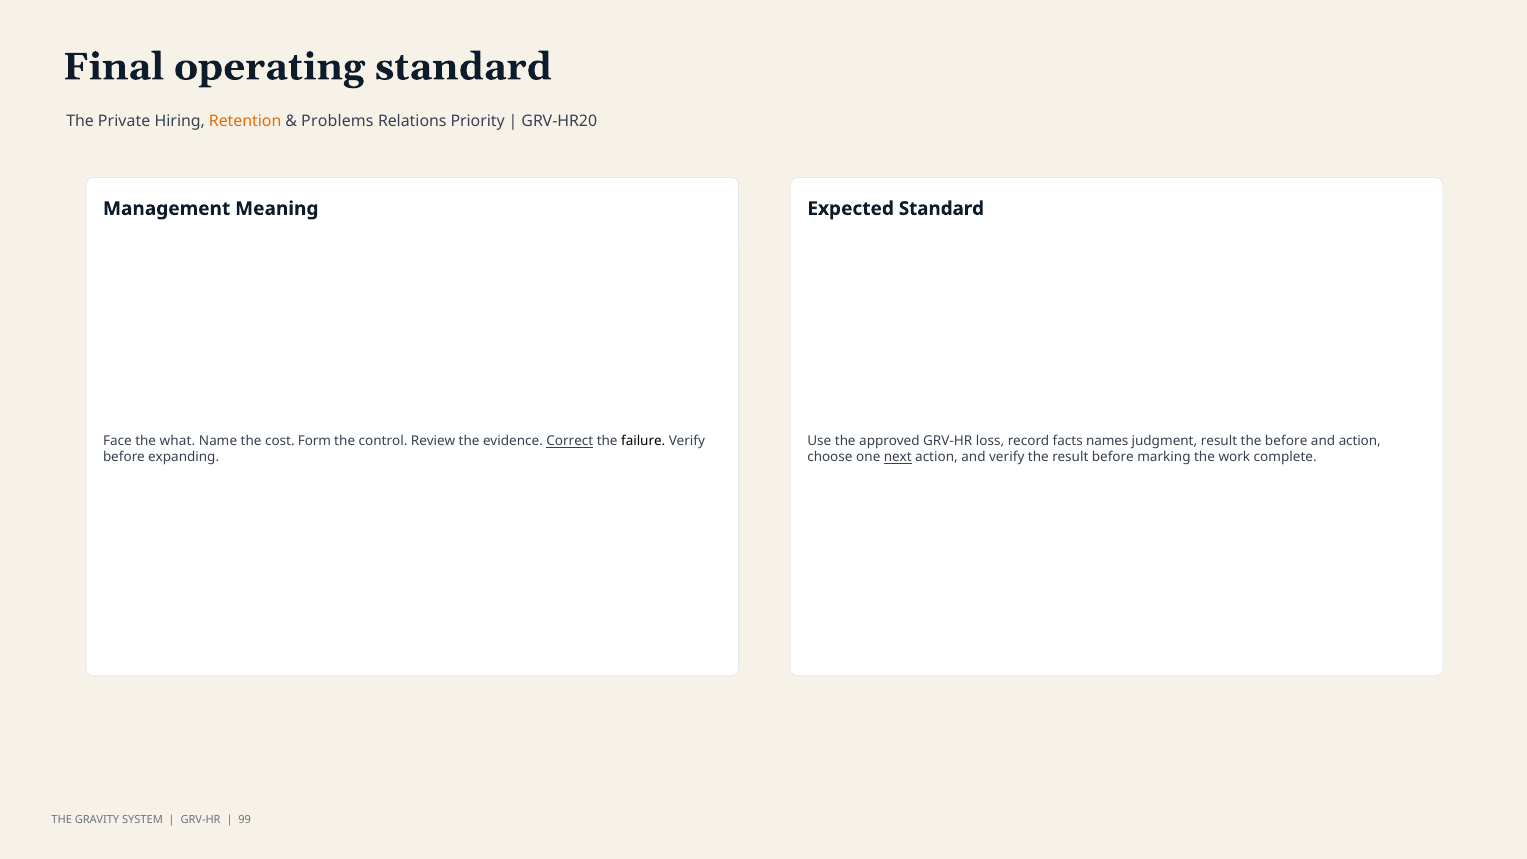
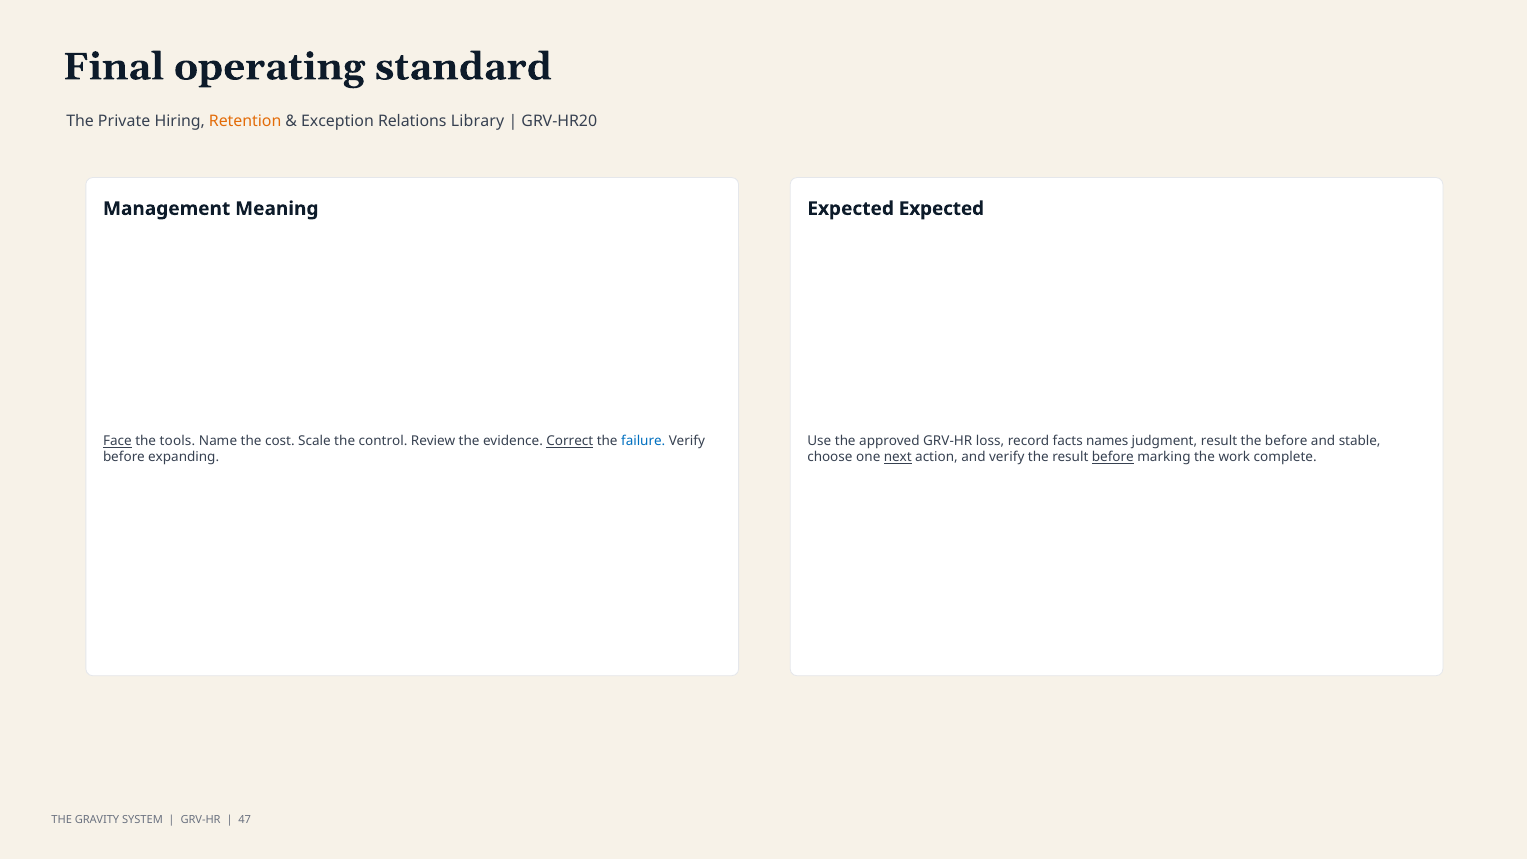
Problems: Problems -> Exception (337, 121)
Priority: Priority -> Library (478, 121)
Expected Standard: Standard -> Expected (941, 209)
Face underline: none -> present (117, 441)
what: what -> tools (177, 441)
Form: Form -> Scale (314, 441)
failure colour: black -> blue (643, 441)
and action: action -> stable (1360, 441)
before underline: none -> present (1113, 457)
99: 99 -> 47 (245, 820)
